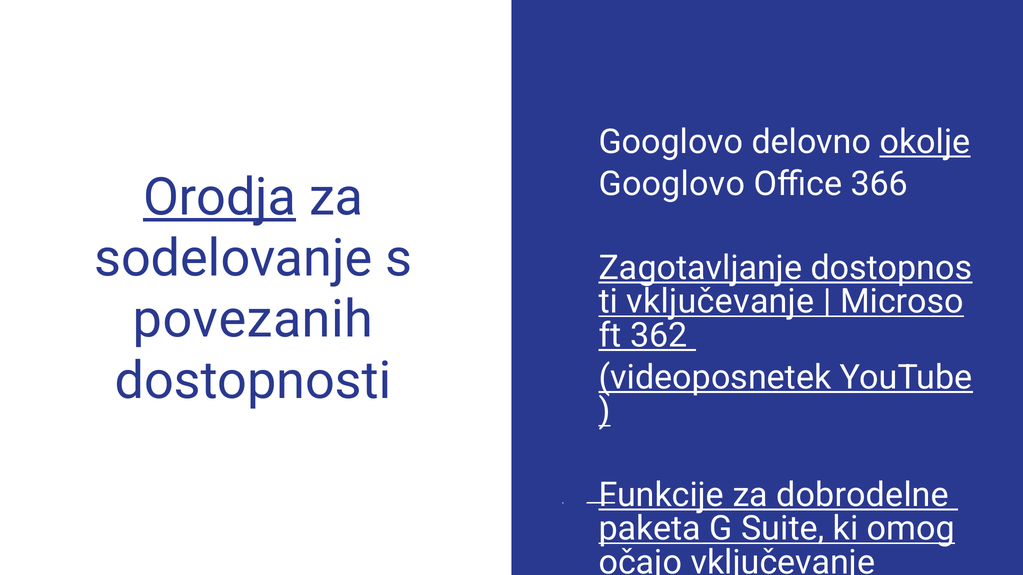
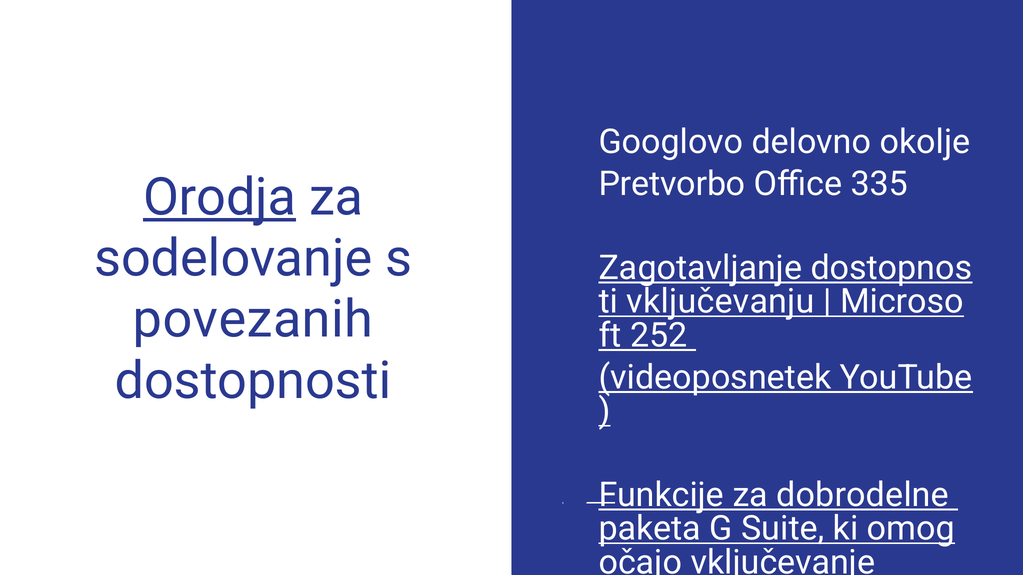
okolje underline: present -> none (925, 142)
Googlovo: Googlovo -> Pretvorbo (672, 184)
366: 366 -> 335 (879, 184)
vključevanje: vključevanje -> vključevanju (720, 302)
362: 362 -> 252 (659, 336)
